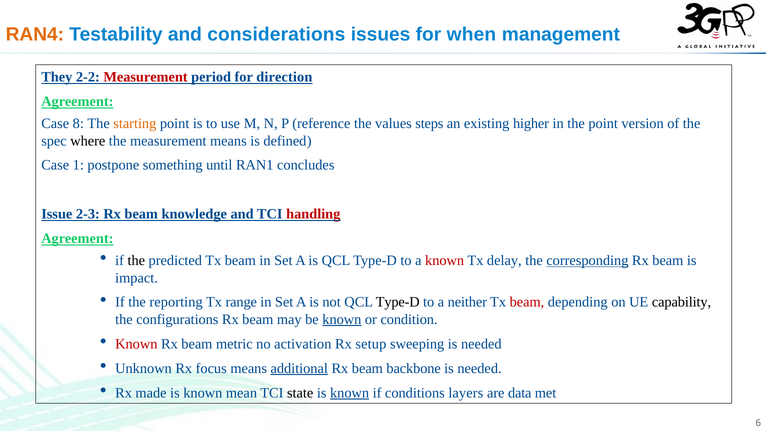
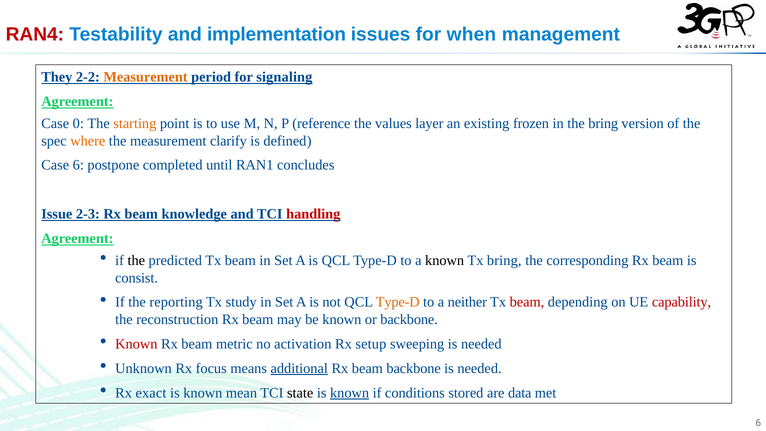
RAN4 colour: orange -> red (35, 34)
considerations: considerations -> implementation (276, 34)
Measurement colour: red -> orange (146, 77)
direction: direction -> signaling (284, 77)
8: 8 -> 0 (78, 124)
steps: steps -> layer (429, 124)
higher: higher -> frozen (531, 124)
the point: point -> bring (603, 124)
where colour: black -> orange (88, 141)
measurement means: means -> clarify (228, 141)
1: 1 -> 6 (78, 165)
something: something -> completed (173, 165)
known colour: red -> black (445, 261)
Tx delay: delay -> bring (504, 261)
corresponding underline: present -> none (587, 261)
impact: impact -> consist (137, 278)
range: range -> study (241, 302)
Type-D colour: black -> orange (398, 302)
capability colour: black -> red (682, 302)
configurations: configurations -> reconstruction (177, 319)
known underline: present -> none (342, 319)
or condition: condition -> backbone (409, 319)
made: made -> exact (151, 393)
layers: layers -> stored (466, 393)
